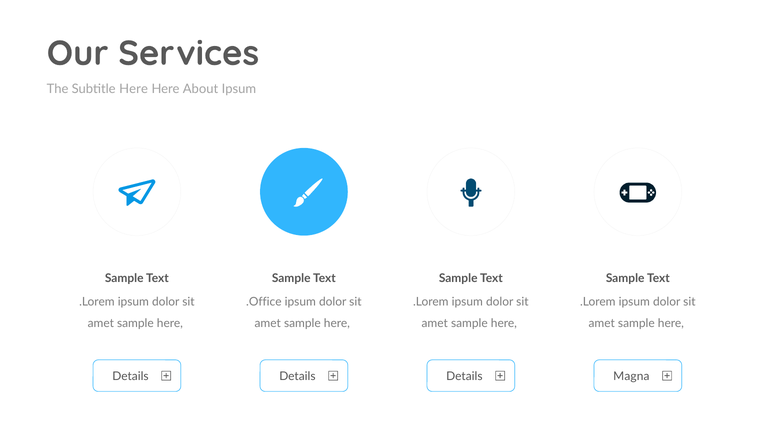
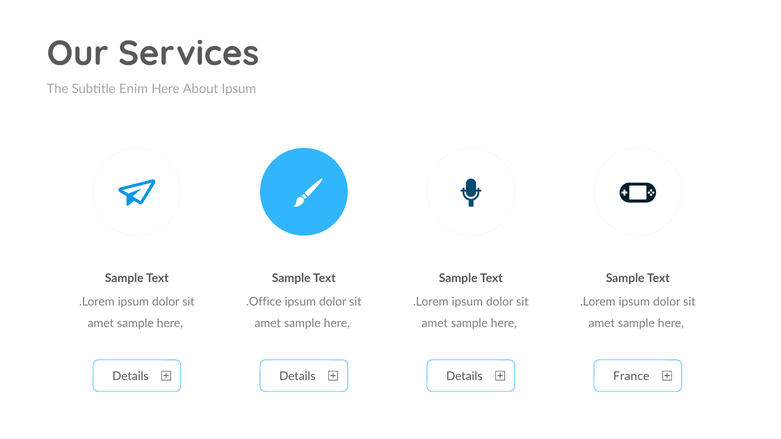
Subtitle Here: Here -> Enim (134, 89)
Magna: Magna -> France (631, 377)
